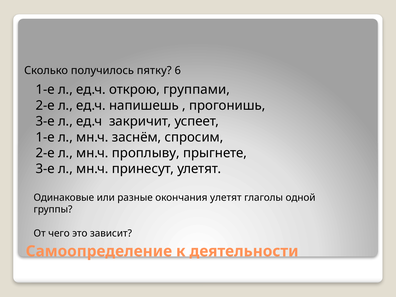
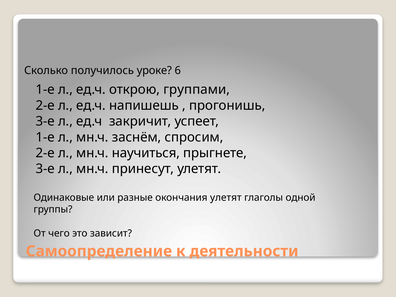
пятку: пятку -> уроке (154, 71)
проплыву: проплыву -> научиться (146, 153)
